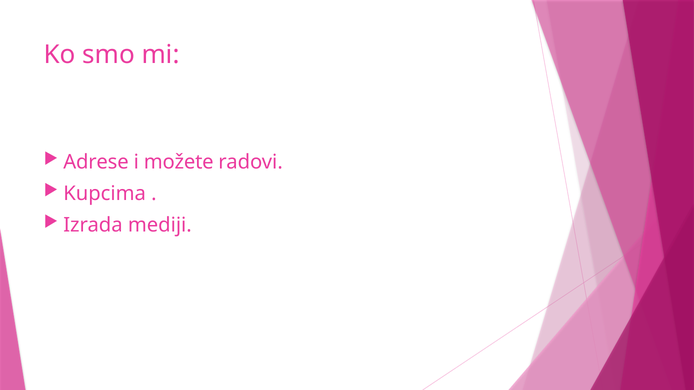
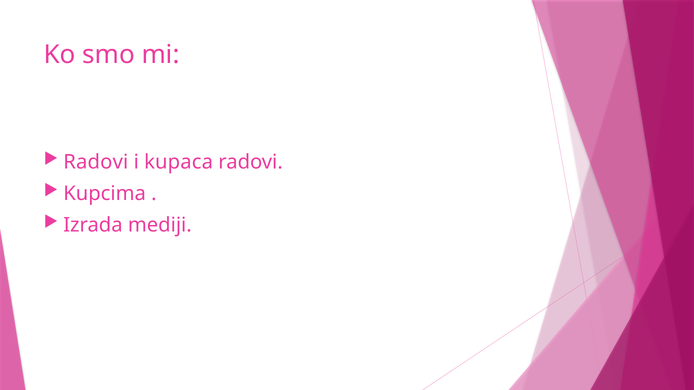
Adrese: Adrese -> Radovi (96, 162)
možete: možete -> kupaca (179, 162)
